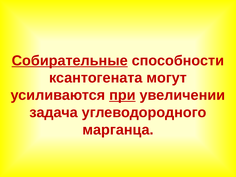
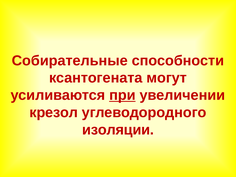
Собирательные underline: present -> none (70, 61)
задача: задача -> крезол (54, 112)
марганца: марганца -> изоляции (118, 130)
